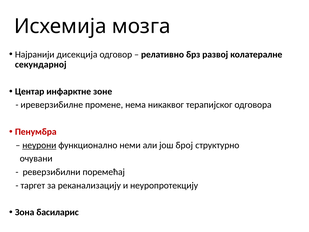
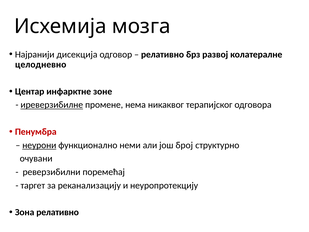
секундарној: секундарној -> целодневно (41, 65)
иреверзибилне underline: none -> present (52, 105)
Зона басиларис: басиларис -> релативно (58, 212)
